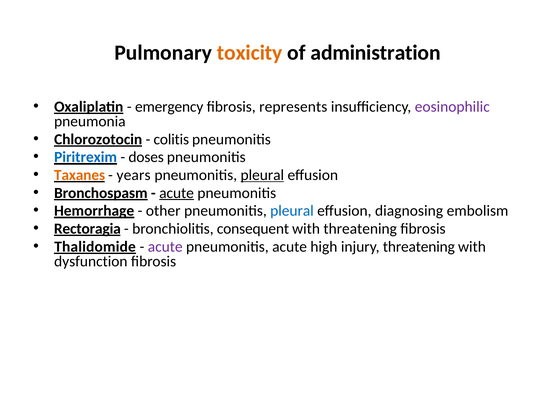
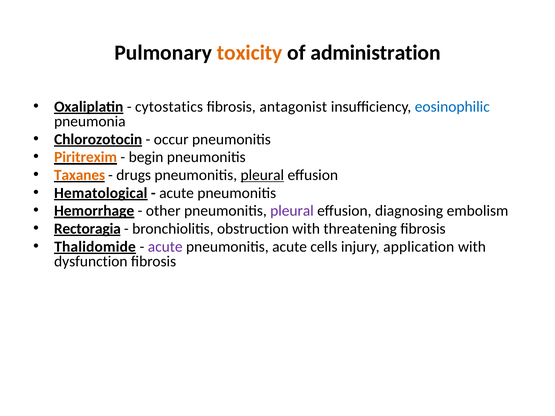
emergency: emergency -> cytostatics (169, 107)
represents: represents -> antagonist (293, 107)
eosinophilic colour: purple -> blue (452, 107)
colitis: colitis -> occur (171, 139)
Piritrexim colour: blue -> orange (86, 157)
doses: doses -> begin (146, 157)
years: years -> drugs (134, 175)
Bronchospasm: Bronchospasm -> Hematological (101, 193)
acute underline: present -> none (177, 193)
pleural colour: blue -> purple (292, 211)
consequent: consequent -> obstruction (253, 229)
high: high -> cells (324, 247)
injury threatening: threatening -> application (419, 247)
